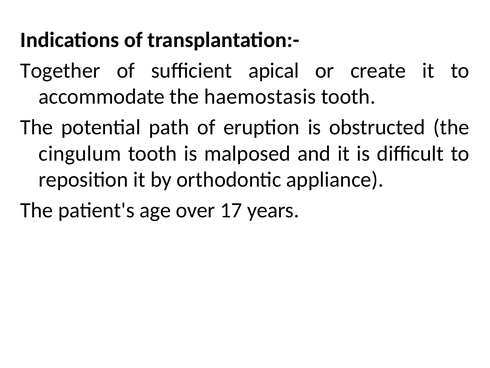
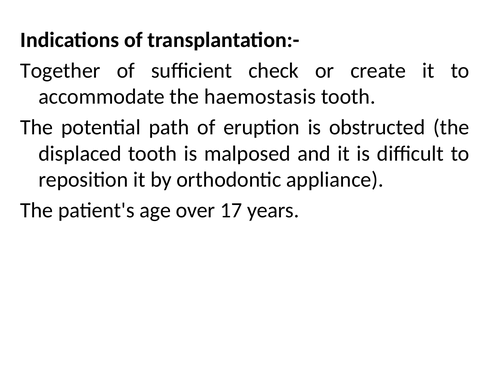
apical: apical -> check (274, 71)
cingulum: cingulum -> displaced (80, 153)
